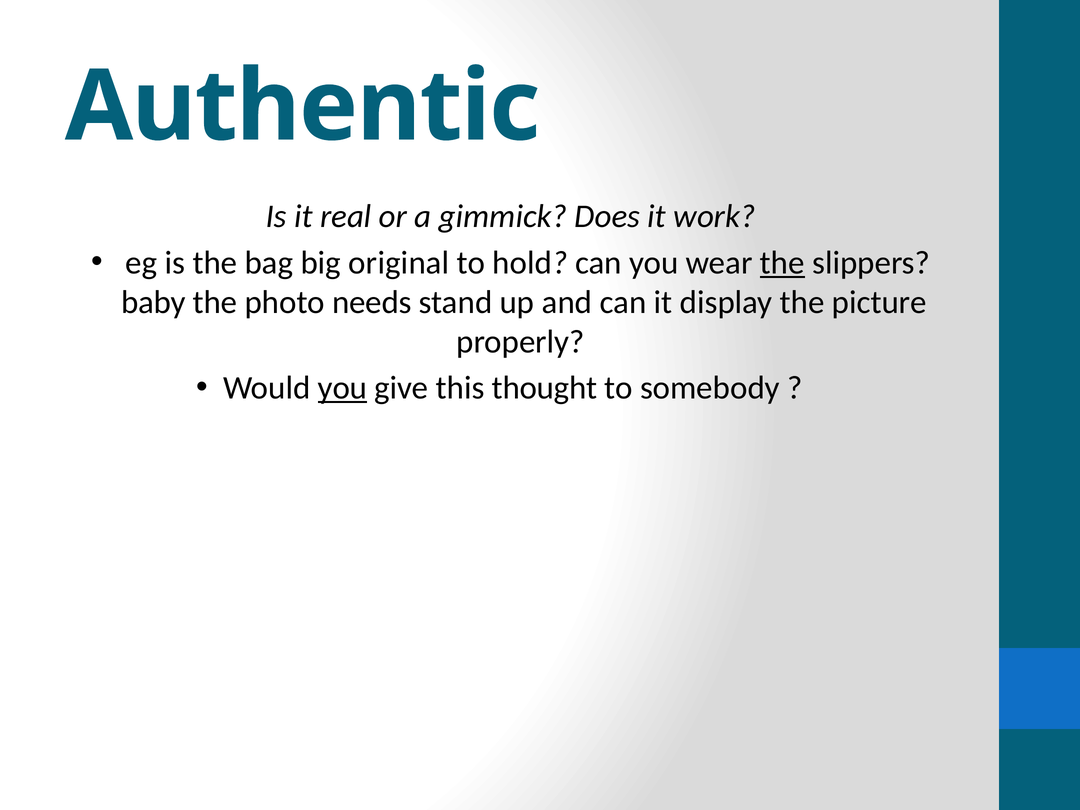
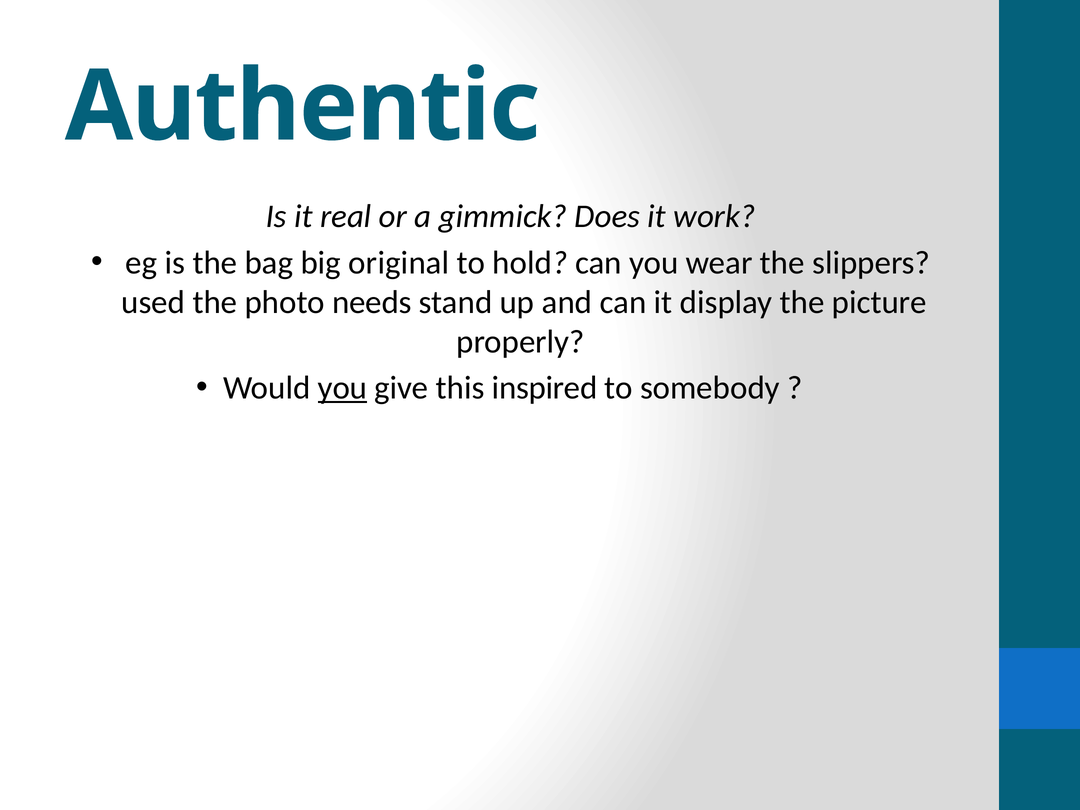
the underline: present -> none (782, 263)
baby: baby -> used (153, 302)
thought: thought -> inspired (545, 388)
